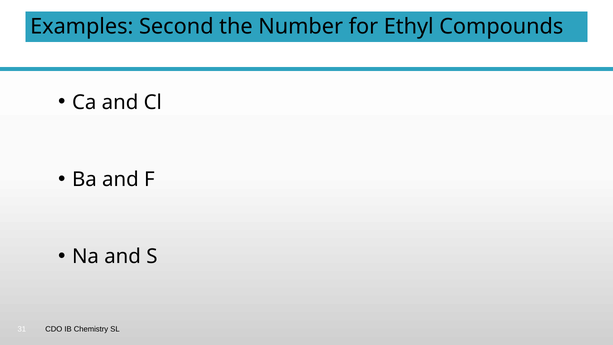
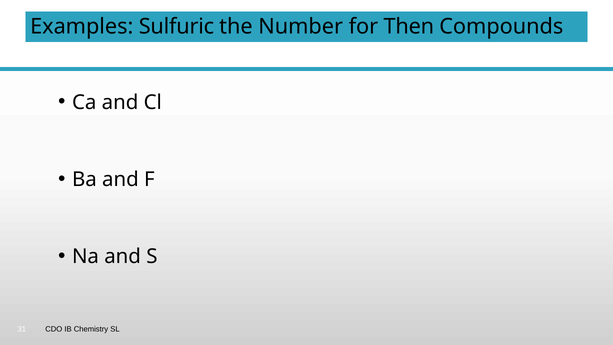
Second: Second -> Sulfuric (176, 27)
Ethyl: Ethyl -> Then (409, 27)
